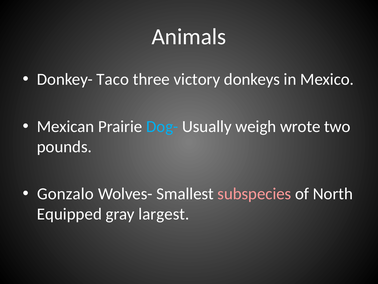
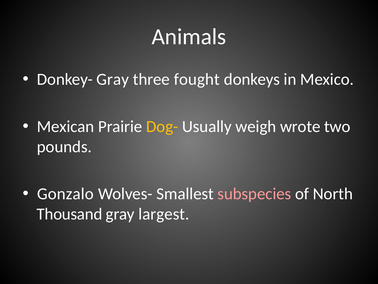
Donkey- Taco: Taco -> Gray (113, 79)
victory: victory -> fought (197, 79)
Dog- colour: light blue -> yellow (162, 126)
Equipped: Equipped -> Thousand (69, 214)
